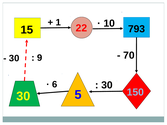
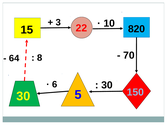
1: 1 -> 3 (58, 22)
793: 793 -> 820 (137, 29)
9: 9 -> 8 (40, 58)
30: 30 -> 64 (14, 58)
